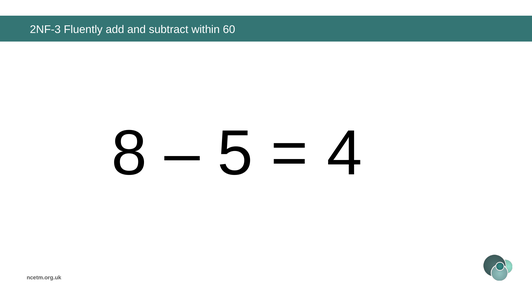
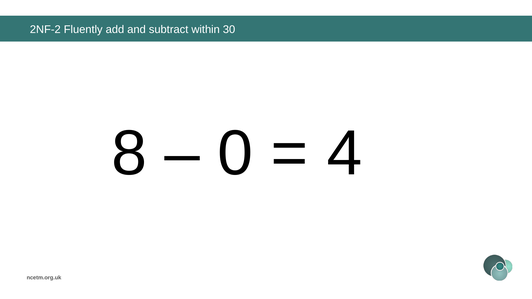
2NF-3: 2NF-3 -> 2NF-2 (45, 30)
60: 60 -> 30 (229, 30)
5: 5 -> 0 (235, 154)
